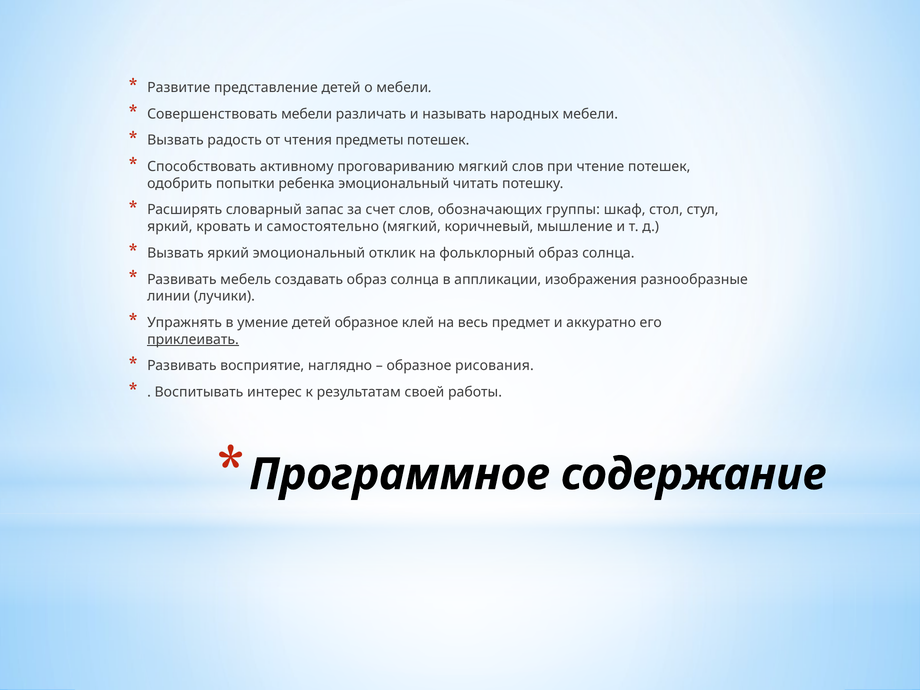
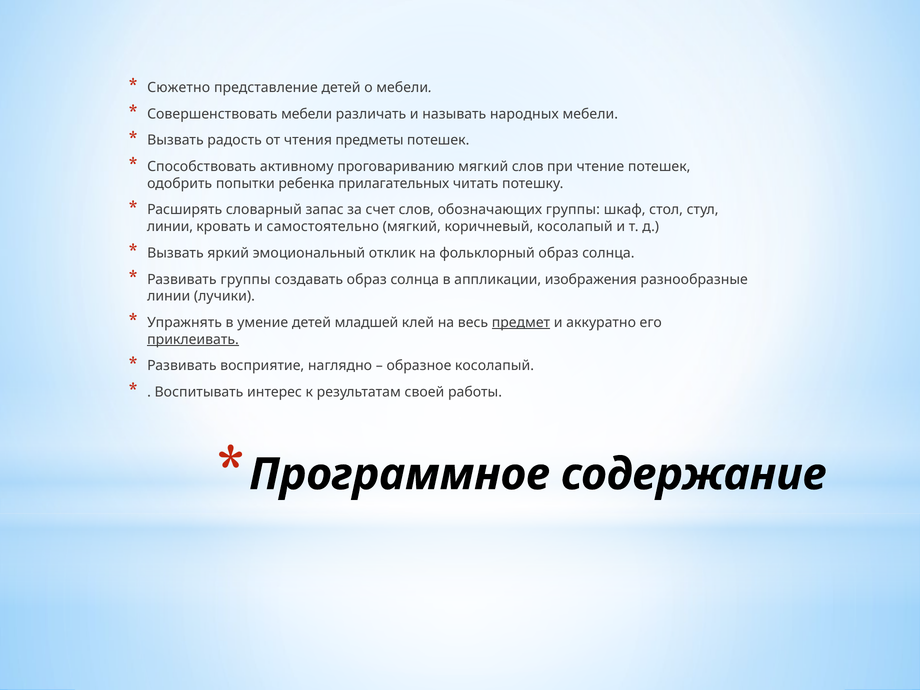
Развитие: Развитие -> Сюжетно (179, 88)
ребенка эмоциональный: эмоциональный -> прилагательных (394, 183)
яркий: яркий -> линии (170, 227)
коричневый мышление: мышление -> косолапый (575, 227)
Развивать мебель: мебель -> группы (246, 279)
детей образное: образное -> младшей (366, 323)
предмет underline: none -> present (521, 323)
образное рисования: рисования -> косолапый (495, 366)
